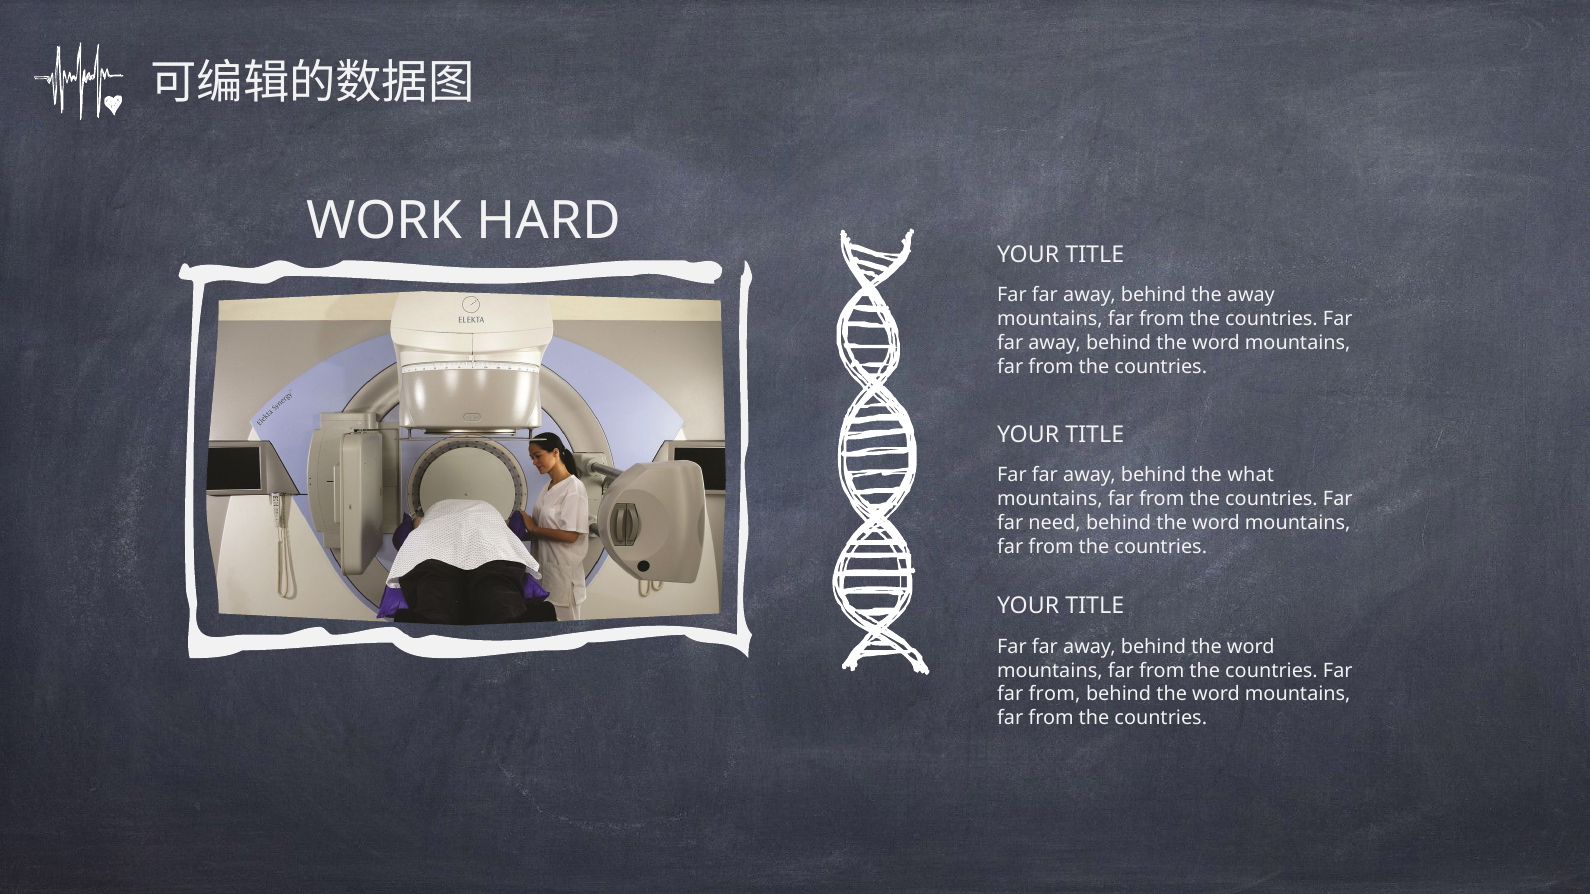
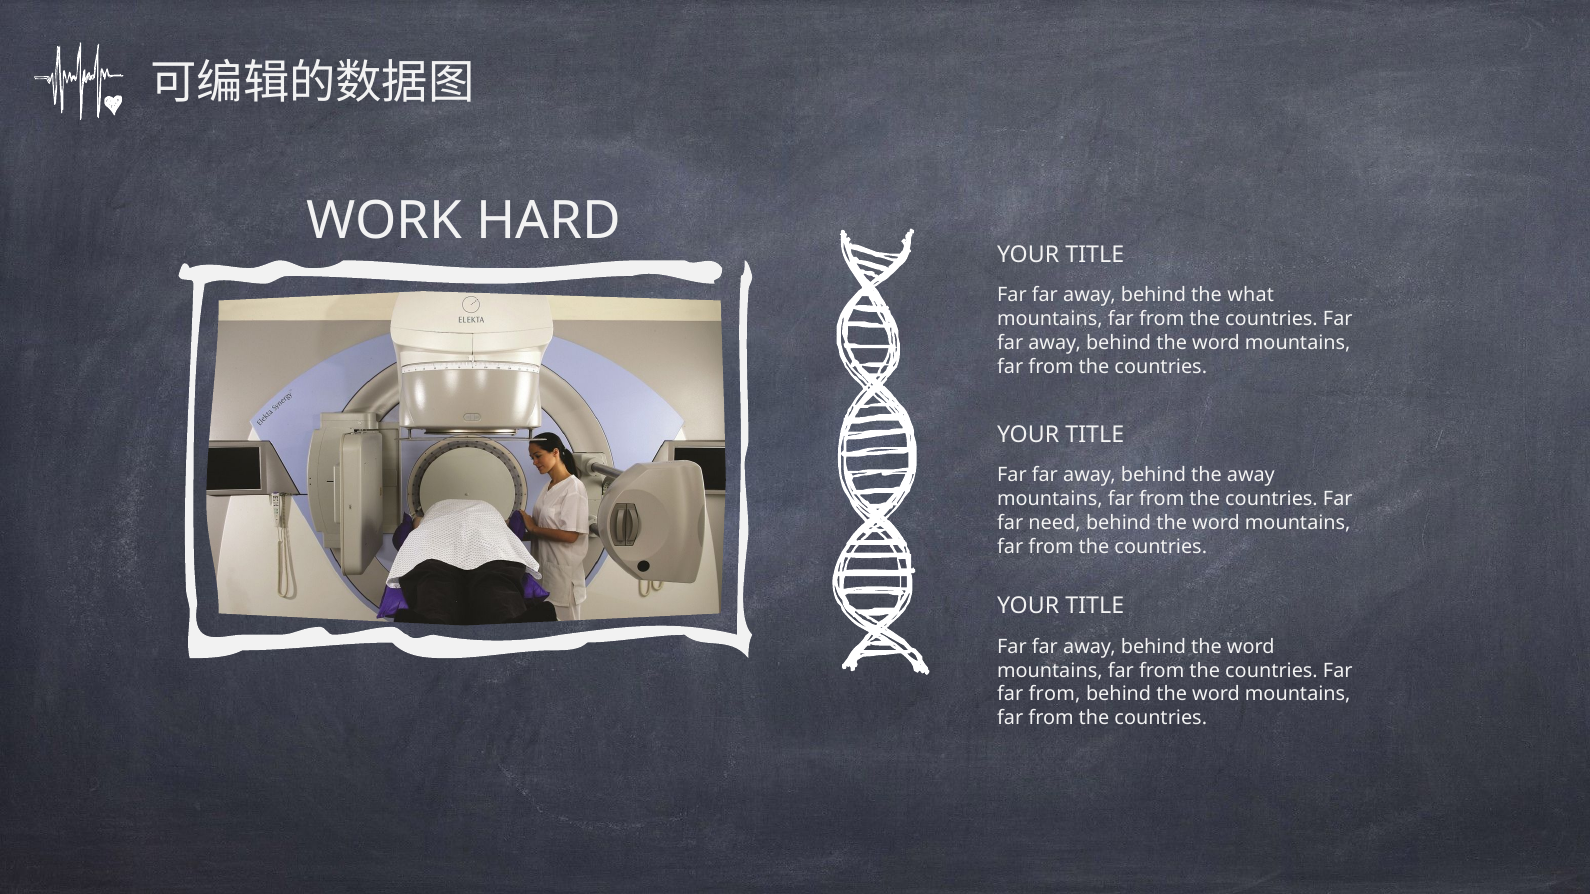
the away: away -> what (1251, 295)
the what: what -> away (1251, 476)
